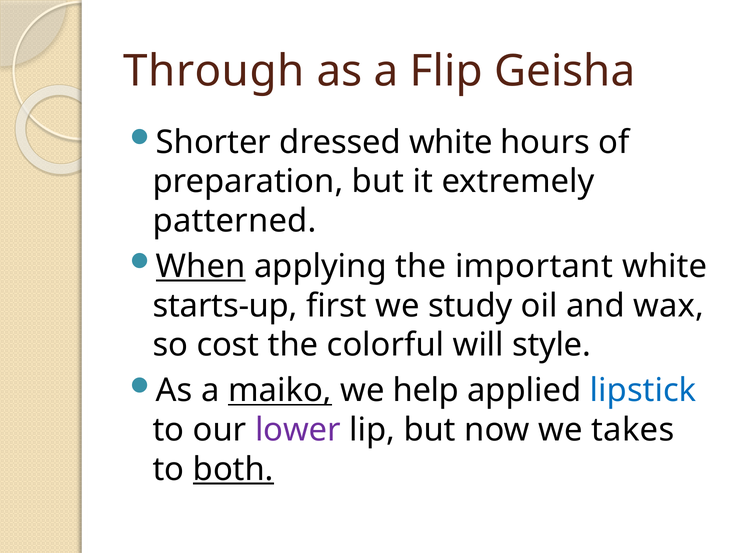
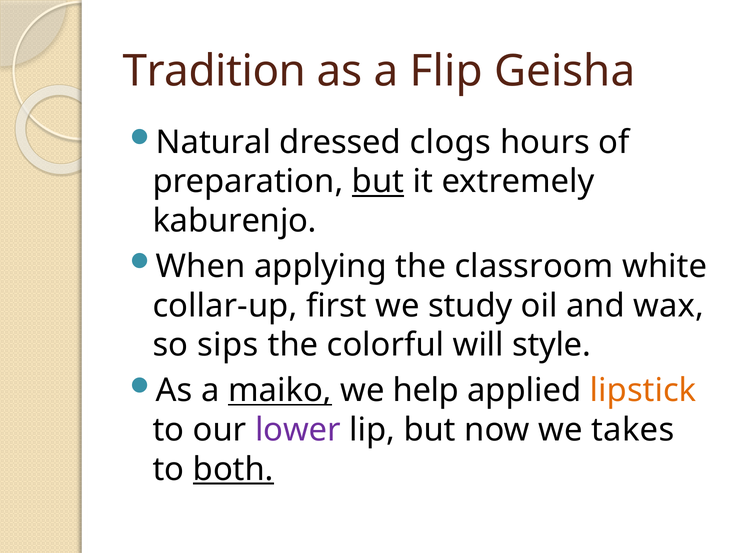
Through: Through -> Tradition (214, 71)
Shorter: Shorter -> Natural (213, 142)
dressed white: white -> clogs (450, 142)
but underline: none -> present (378, 182)
patterned: patterned -> kaburenjo (235, 221)
When underline: present -> none (201, 267)
important: important -> classroom (534, 267)
starts-up: starts-up -> collar-up (225, 306)
cost: cost -> sips (228, 345)
lipstick colour: blue -> orange (643, 391)
